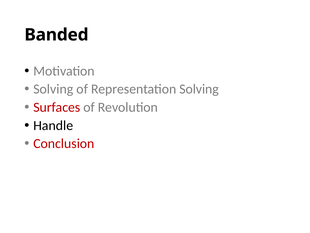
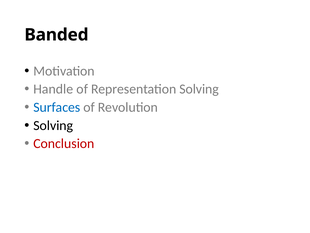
Solving: Solving -> Handle (53, 89)
Surfaces colour: red -> blue (57, 107)
Handle: Handle -> Solving (53, 125)
